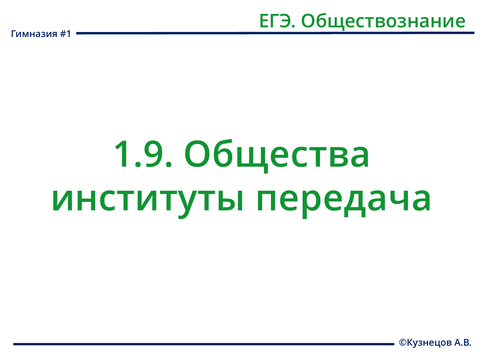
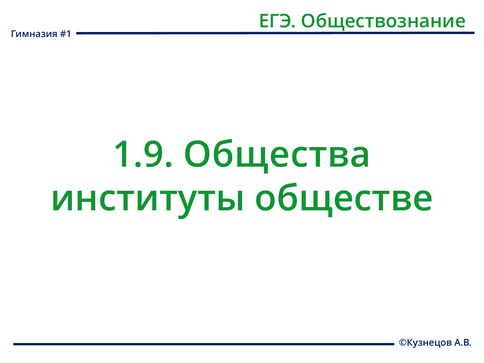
передача: передача -> обществе (344, 198)
